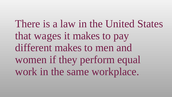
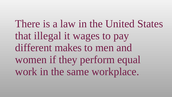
wages: wages -> illegal (48, 36)
it makes: makes -> wages (86, 36)
